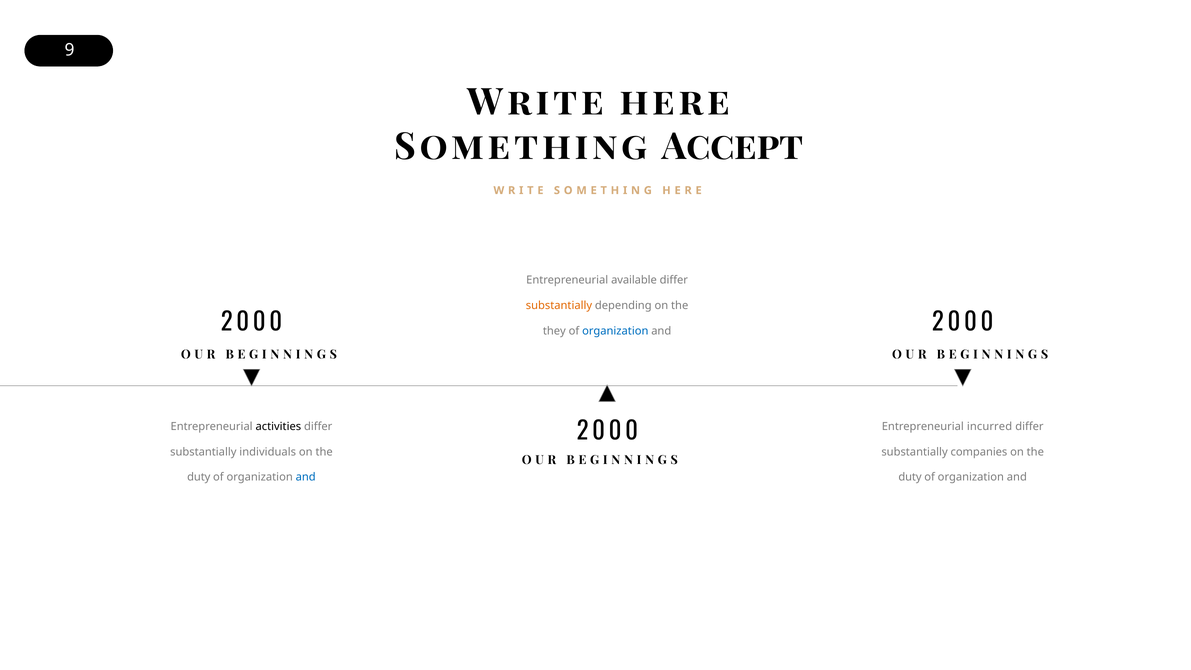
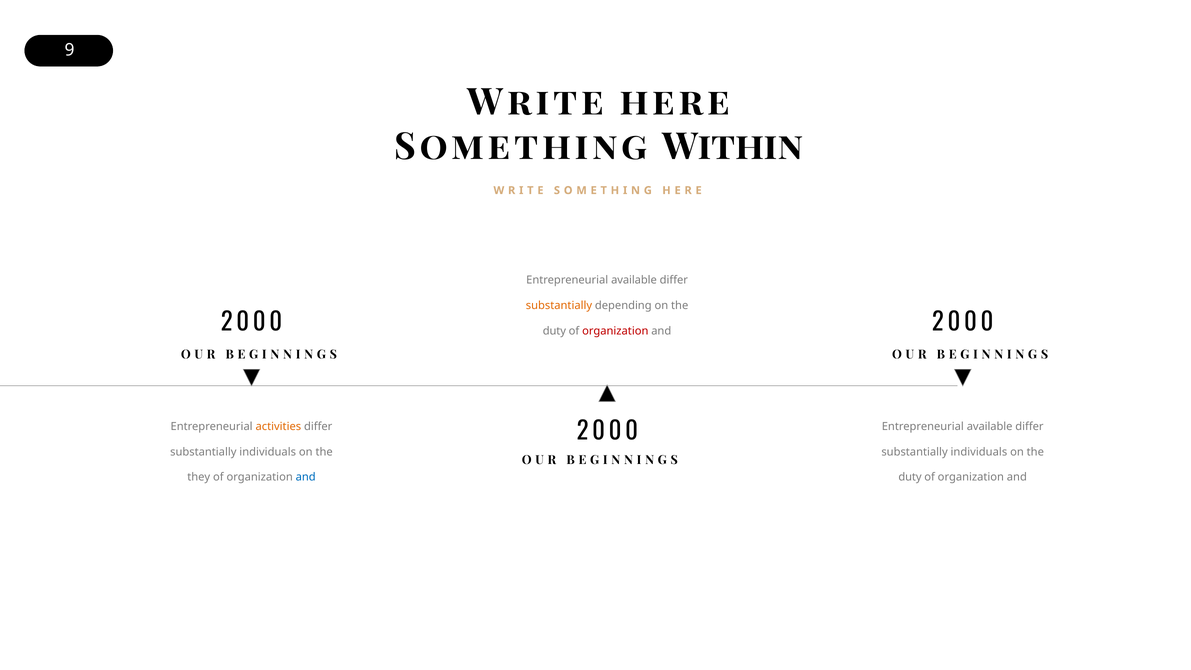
Accept: Accept -> Within (733, 147)
they: they -> duty (554, 331)
organization colour: blue -> red (615, 331)
activities colour: black -> orange (278, 427)
incurred: incurred -> available (990, 427)
companies: companies -> individuals (979, 452)
duty: duty -> they (199, 477)
